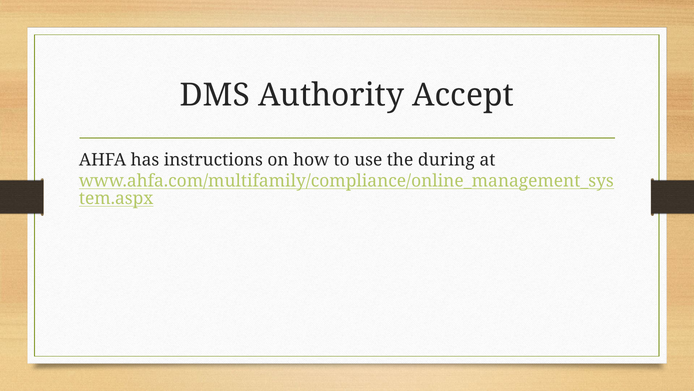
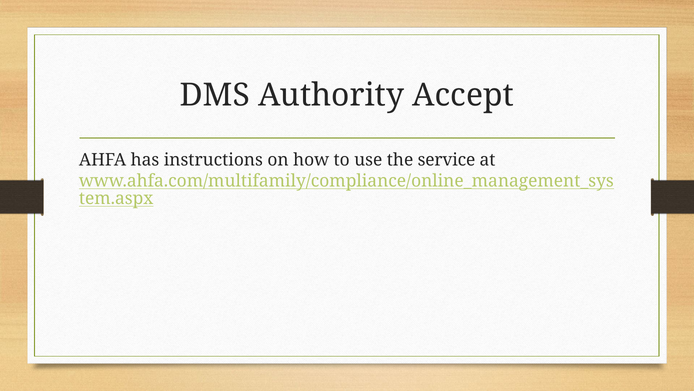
during: during -> service (447, 160)
